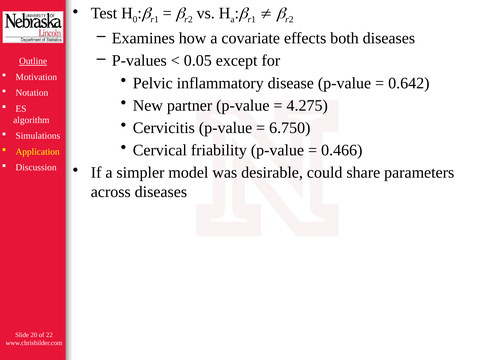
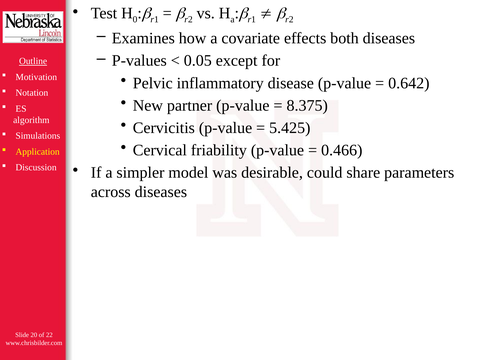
4.275: 4.275 -> 8.375 (307, 105)
6.750: 6.750 -> 5.425 (290, 128)
